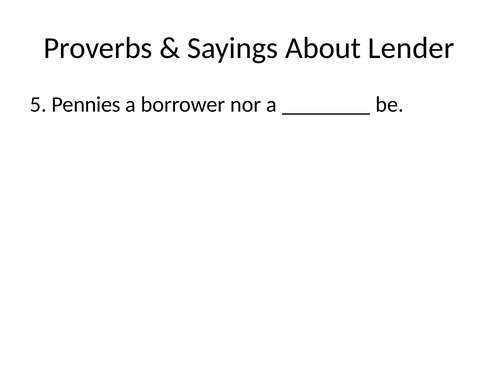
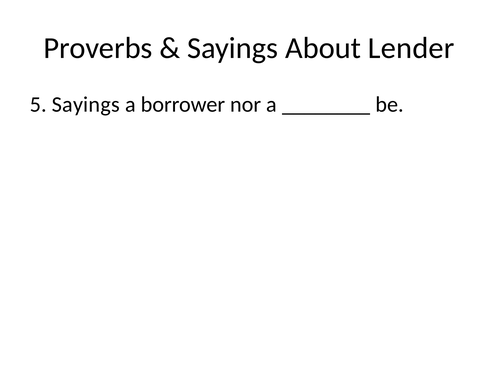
5 Pennies: Pennies -> Sayings (86, 105)
